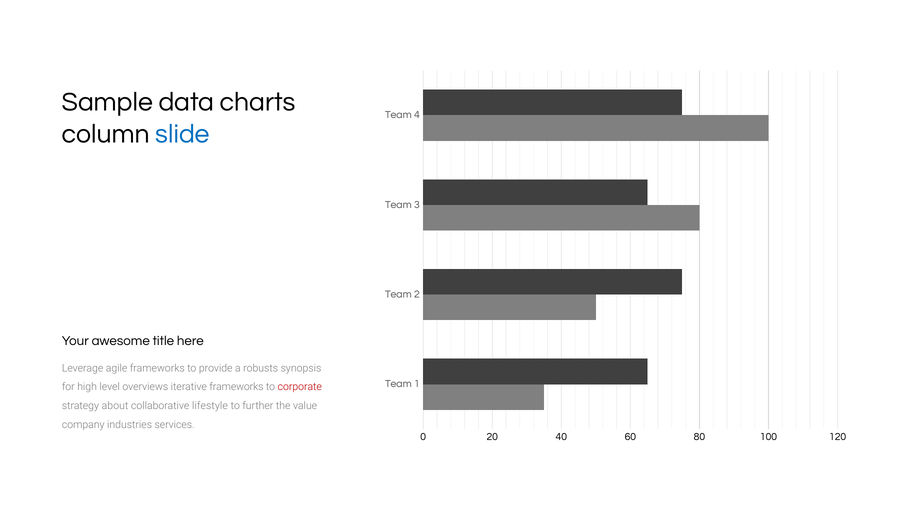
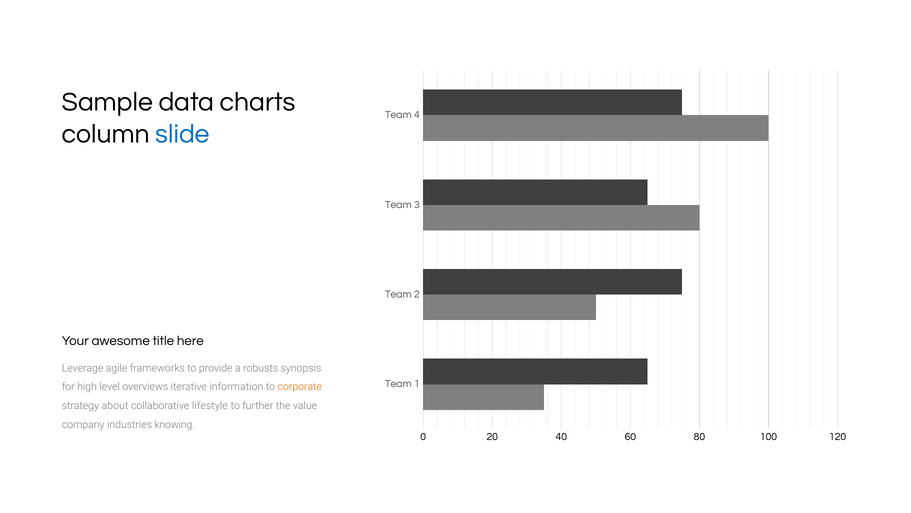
iterative frameworks: frameworks -> information (236, 387)
corporate colour: red -> orange (300, 387)
services: services -> knowing (175, 424)
